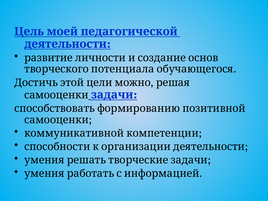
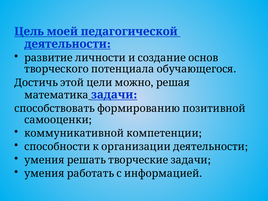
самооценки: самооценки -> математика (56, 95)
